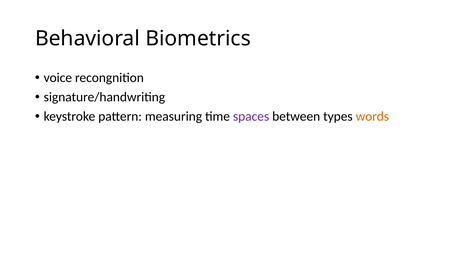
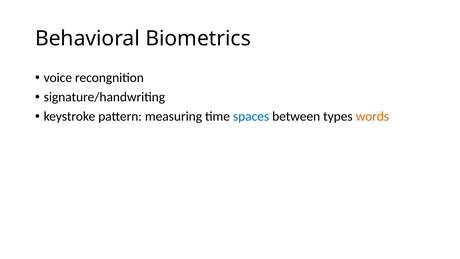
spaces colour: purple -> blue (251, 116)
